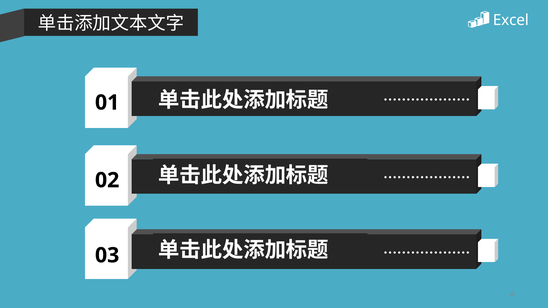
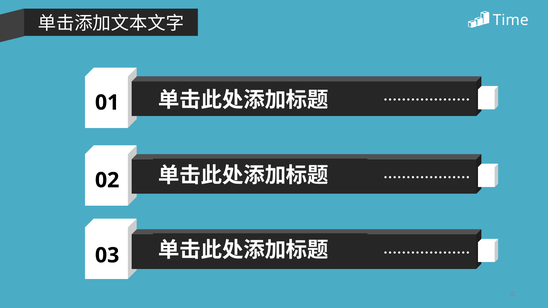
Excel: Excel -> Time (511, 20)
